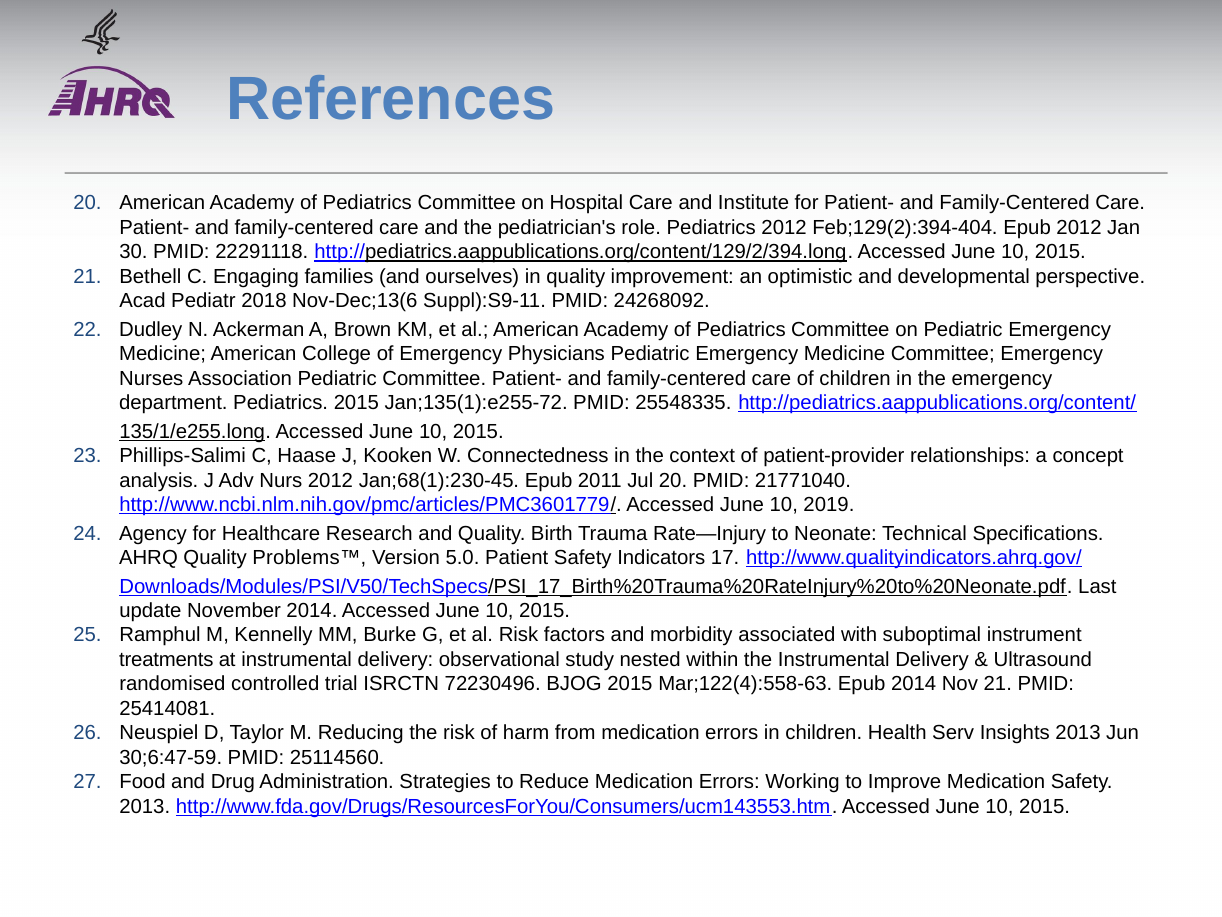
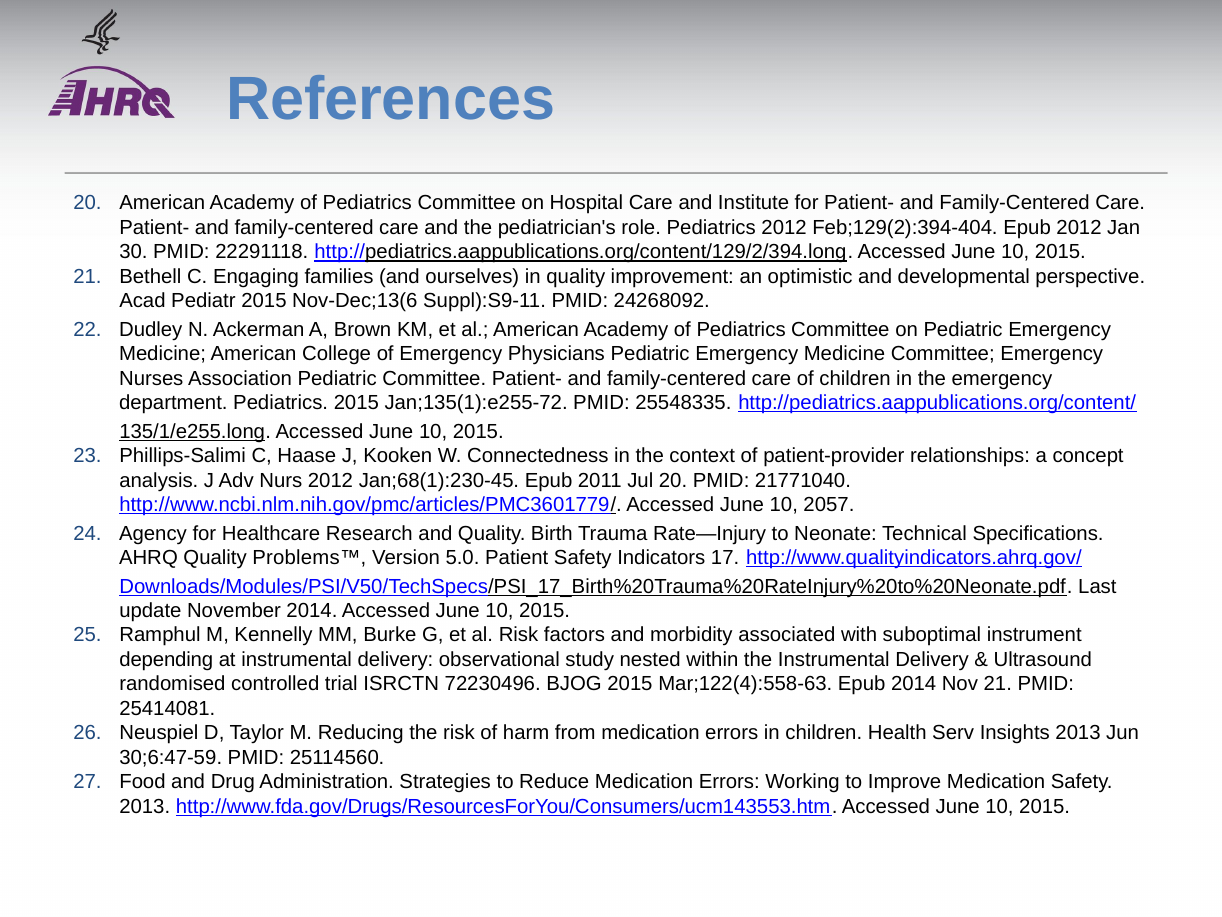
Pediatr 2018: 2018 -> 2015 (264, 301)
2019: 2019 -> 2057 (829, 505)
treatments: treatments -> depending (166, 659)
